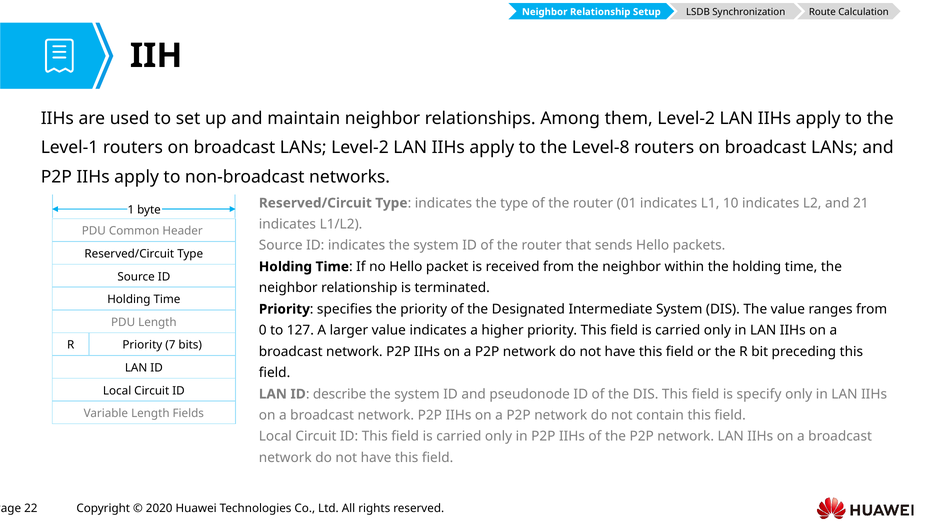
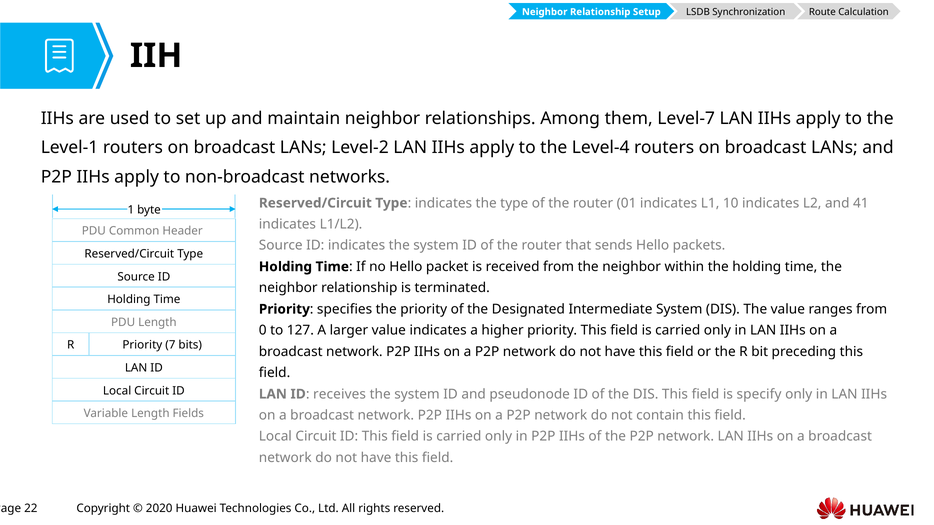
them Level-2: Level-2 -> Level-7 (686, 118)
Level-8: Level-8 -> Level-4 (601, 148)
21: 21 -> 41 (861, 203)
describe: describe -> receives (340, 394)
